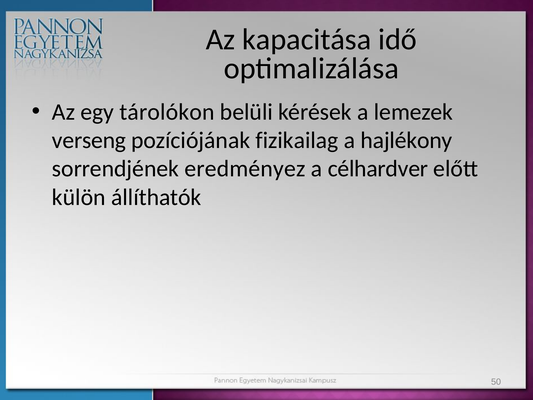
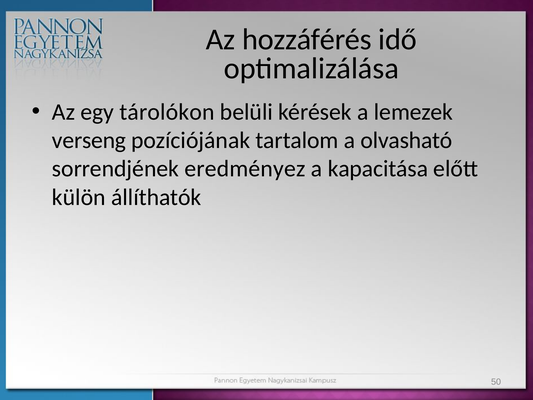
kapacitása: kapacitása -> hozzáférés (307, 39)
fizikailag: fizikailag -> tartalom (297, 140)
hajlékony: hajlékony -> olvasható (406, 140)
célhardver: célhardver -> kapacitása (378, 169)
